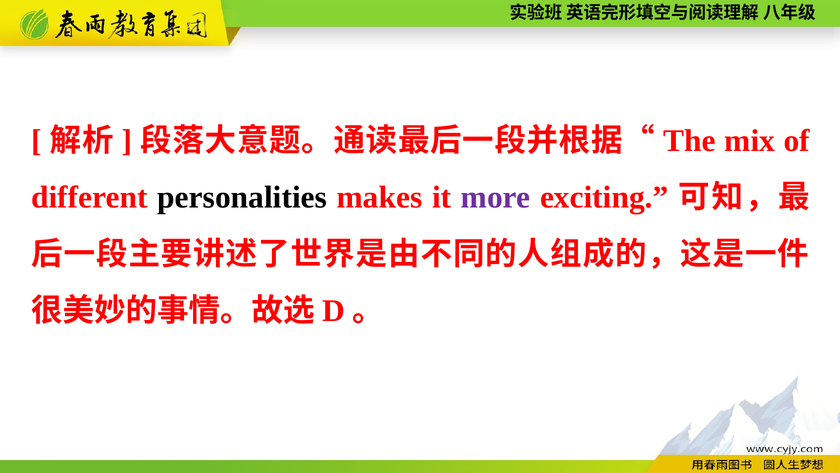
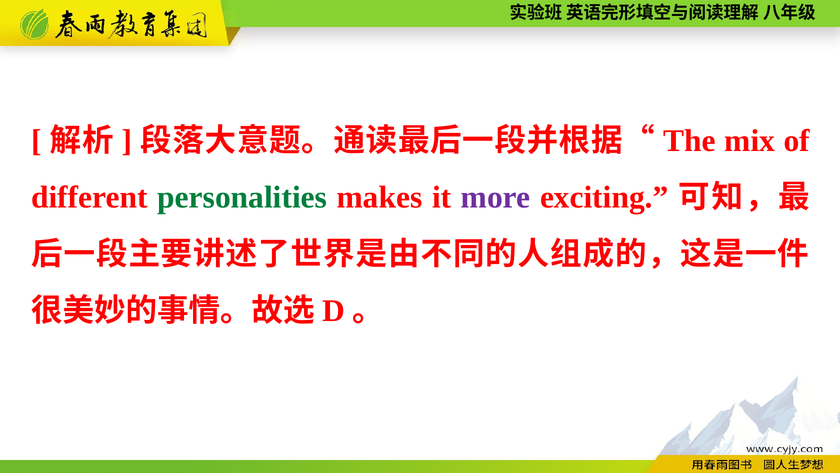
personalities colour: black -> green (242, 197)
